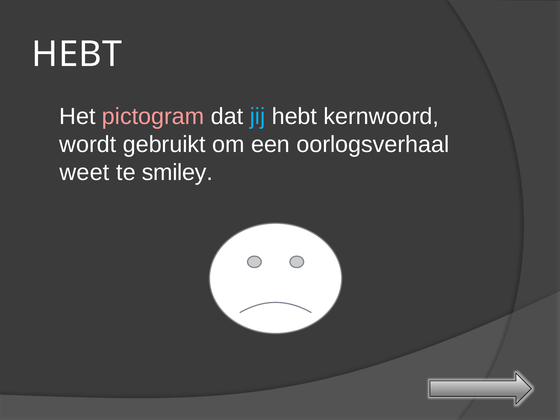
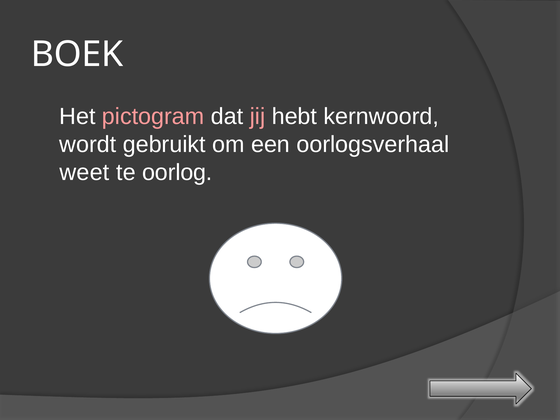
HEBT: HEBT -> BOEK (77, 54)
jij colour: light blue -> pink (257, 116)
smiley: smiley -> oorlog (177, 172)
